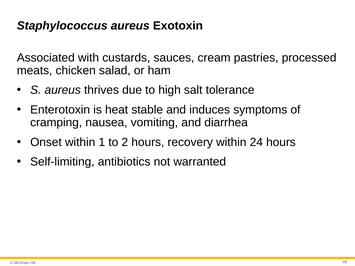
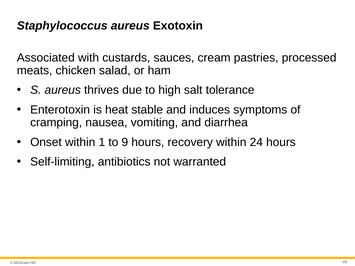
2: 2 -> 9 (125, 142)
